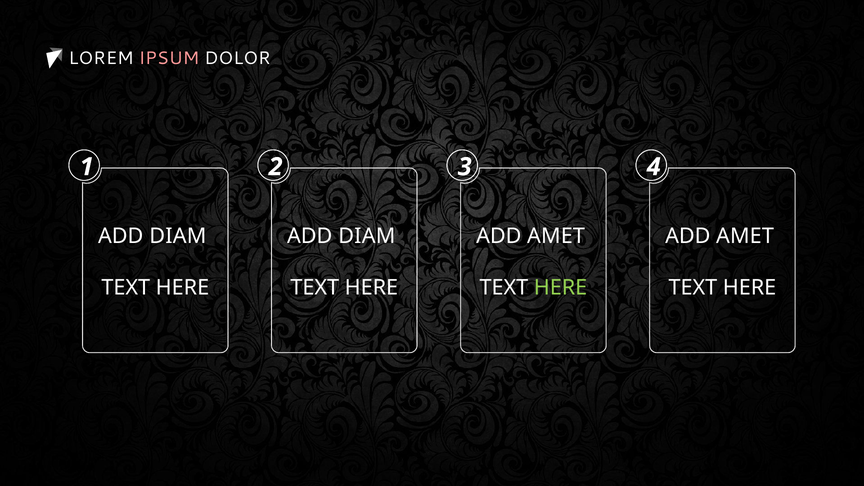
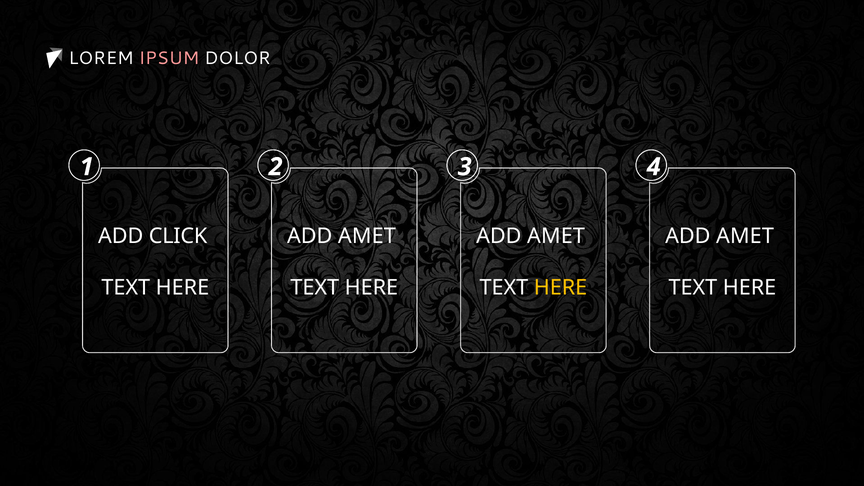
DIAM: DIAM -> CLICK (178, 236)
DIAM: DIAM -> AMET (367, 236)
HERE colour: light green -> yellow (561, 288)
